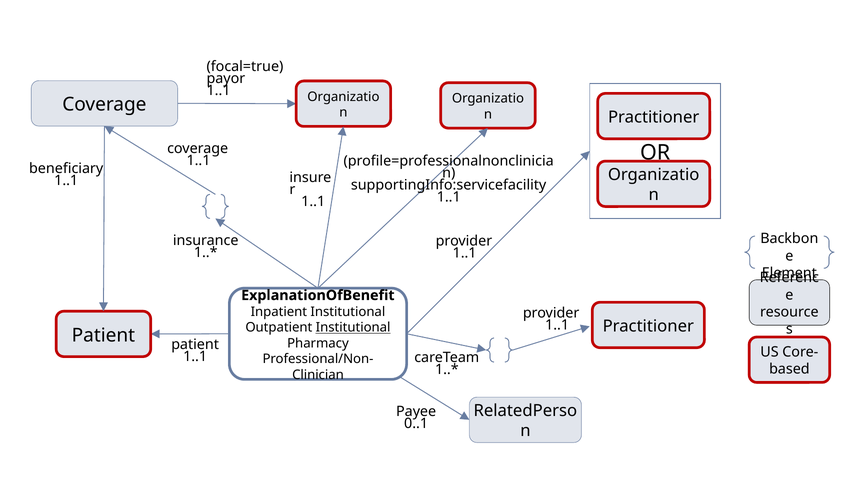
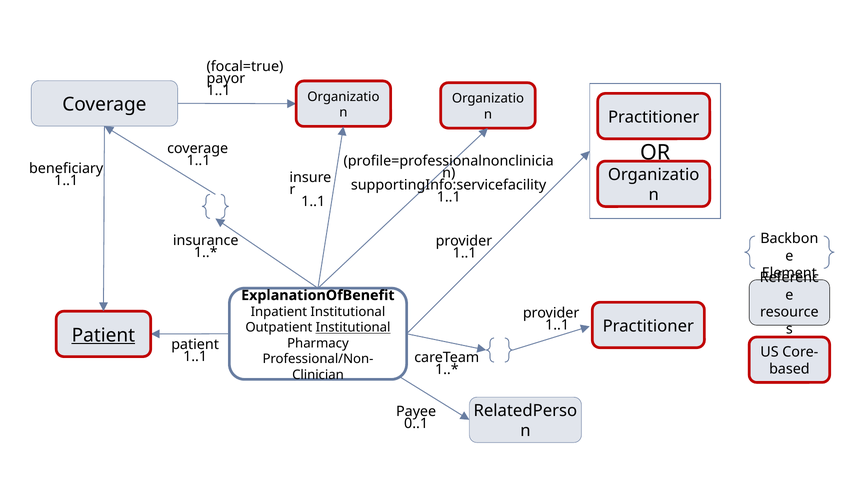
Patient underline: none -> present (103, 336)
